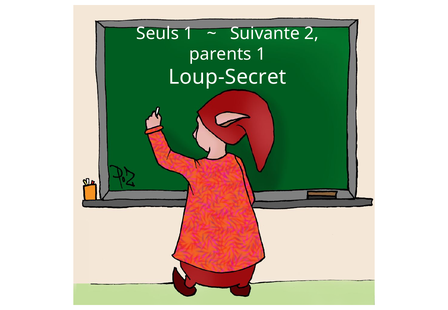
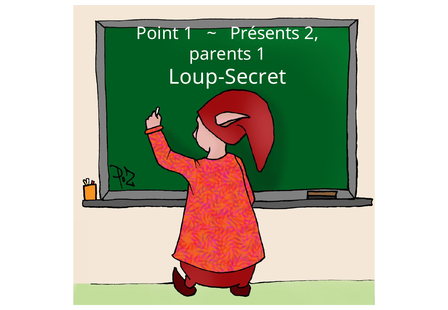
Seuls: Seuls -> Point (158, 33)
Suivante: Suivante -> Présents (265, 33)
